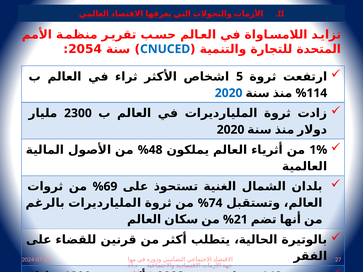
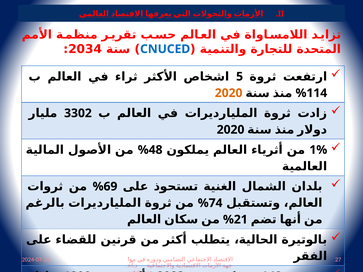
2054: 2054 -> 2034 (85, 49)
2020 colour: blue -> orange (229, 93)
2300: 2300 -> 3302 (78, 113)
